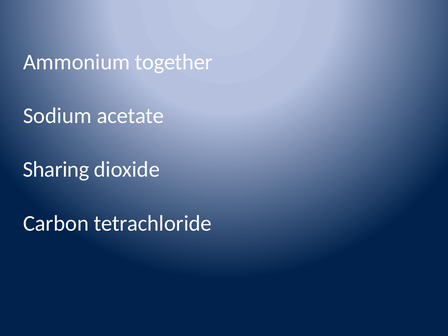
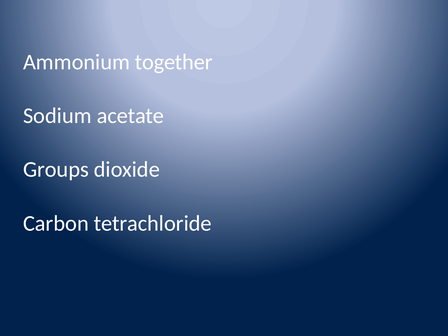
Sharing: Sharing -> Groups (56, 170)
